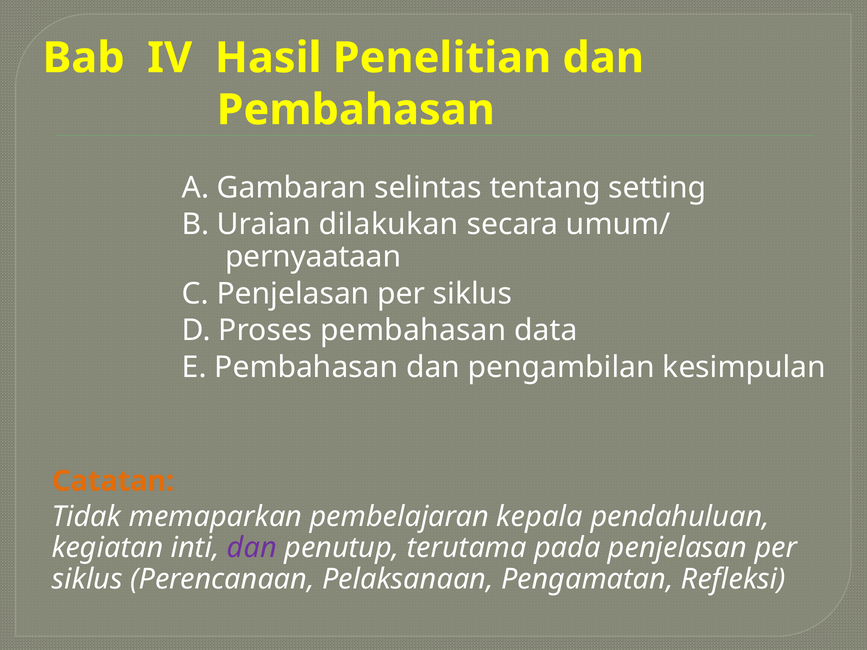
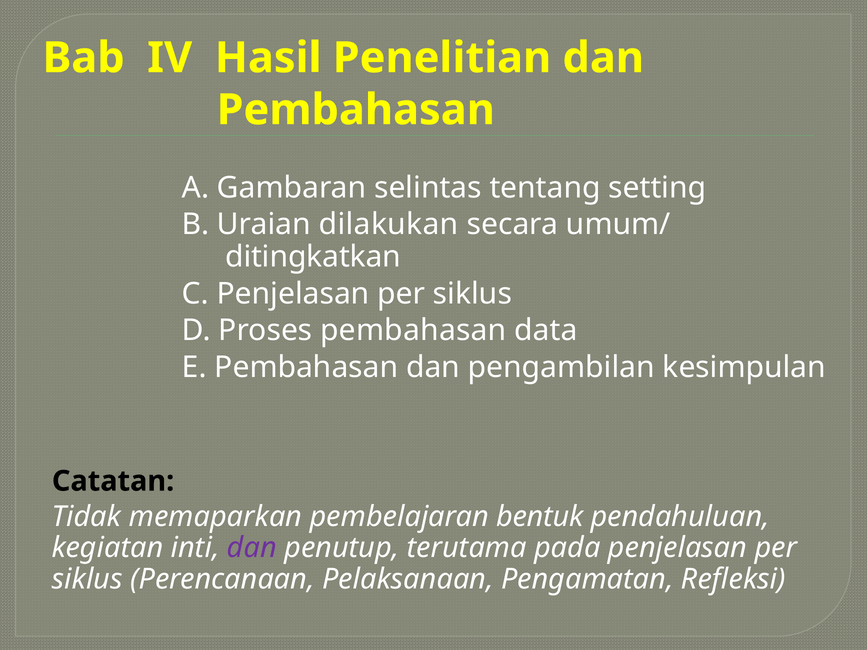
pernyaataan: pernyaataan -> ditingkatkan (313, 257)
Catatan colour: orange -> black (113, 481)
kepala: kepala -> bentuk (540, 517)
